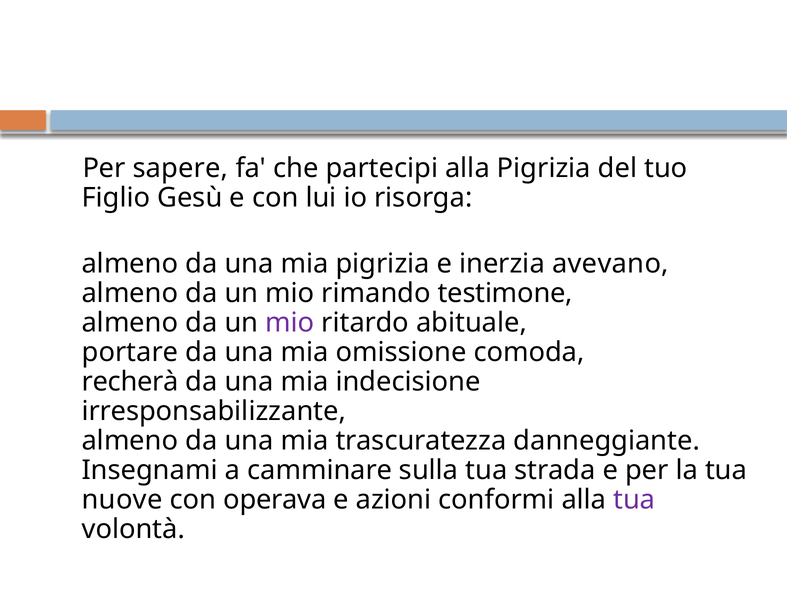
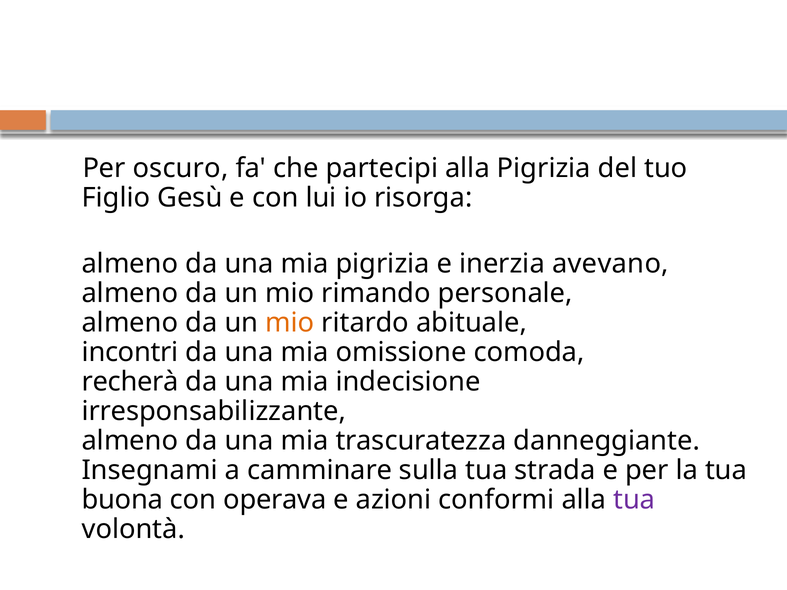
sapere: sapere -> oscuro (181, 169)
testimone: testimone -> personale (505, 293)
mio colour: purple -> orange (290, 323)
portare: portare -> incontri (130, 352)
nuove: nuove -> buona (122, 500)
